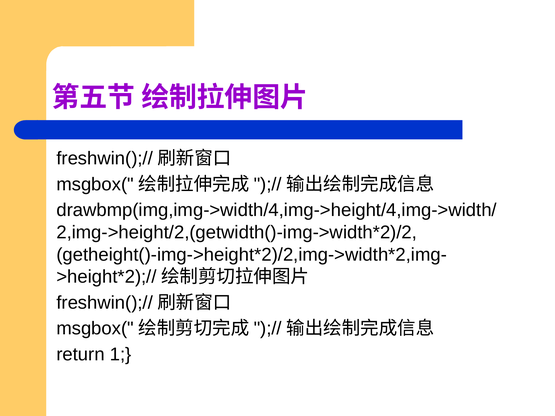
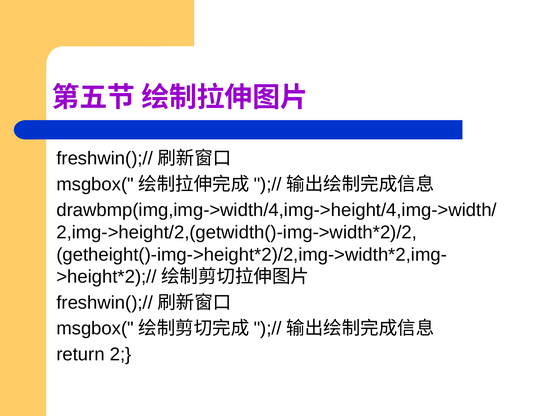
1: 1 -> 2 (121, 355)
